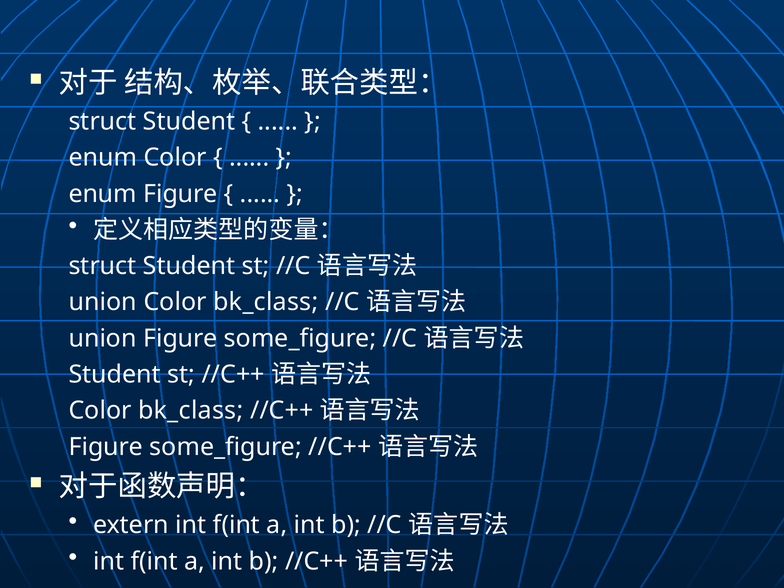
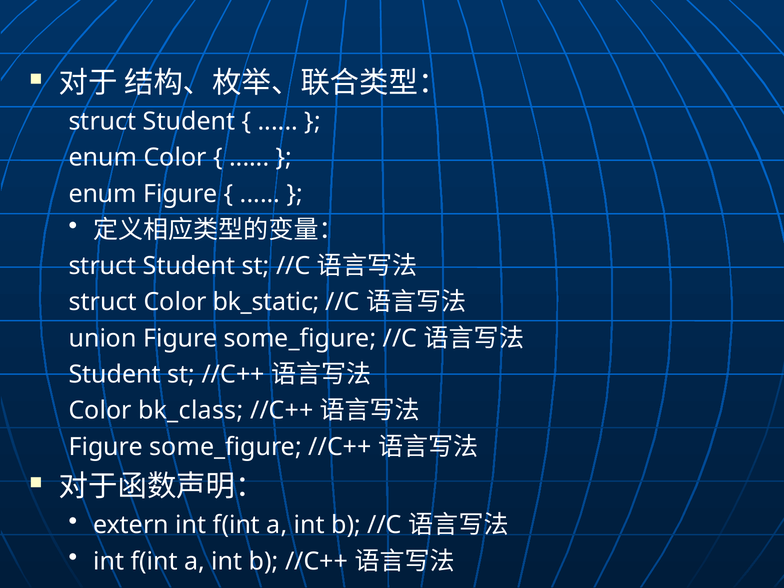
union: union -> struct (103, 302)
bk_class: bk_class -> bk_static (266, 302)
